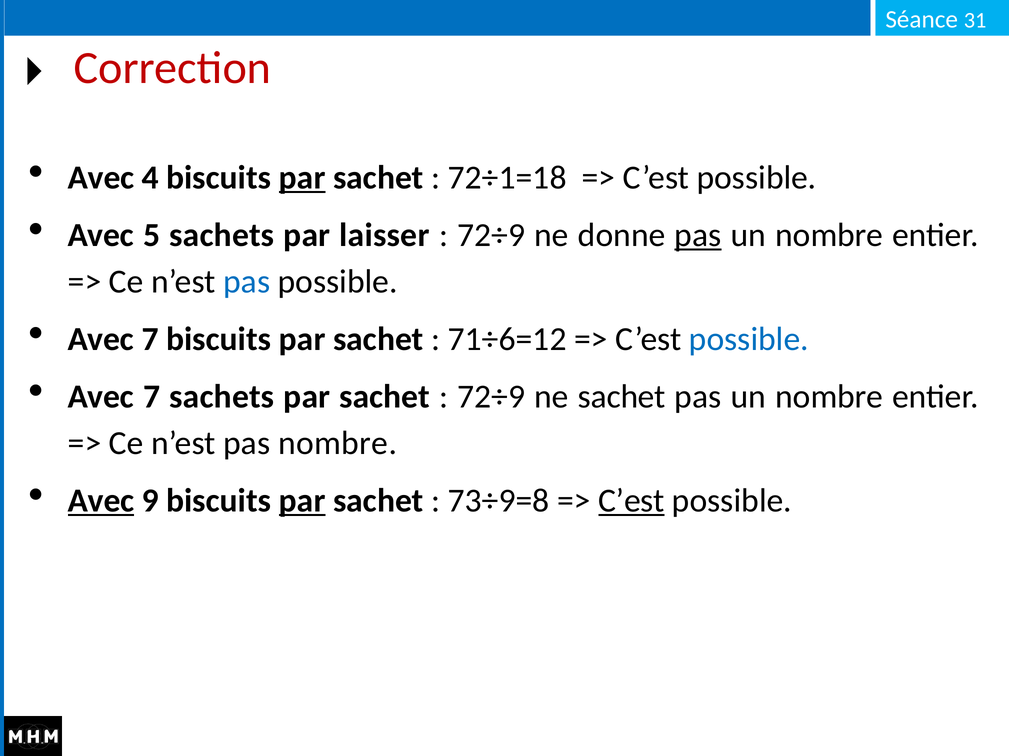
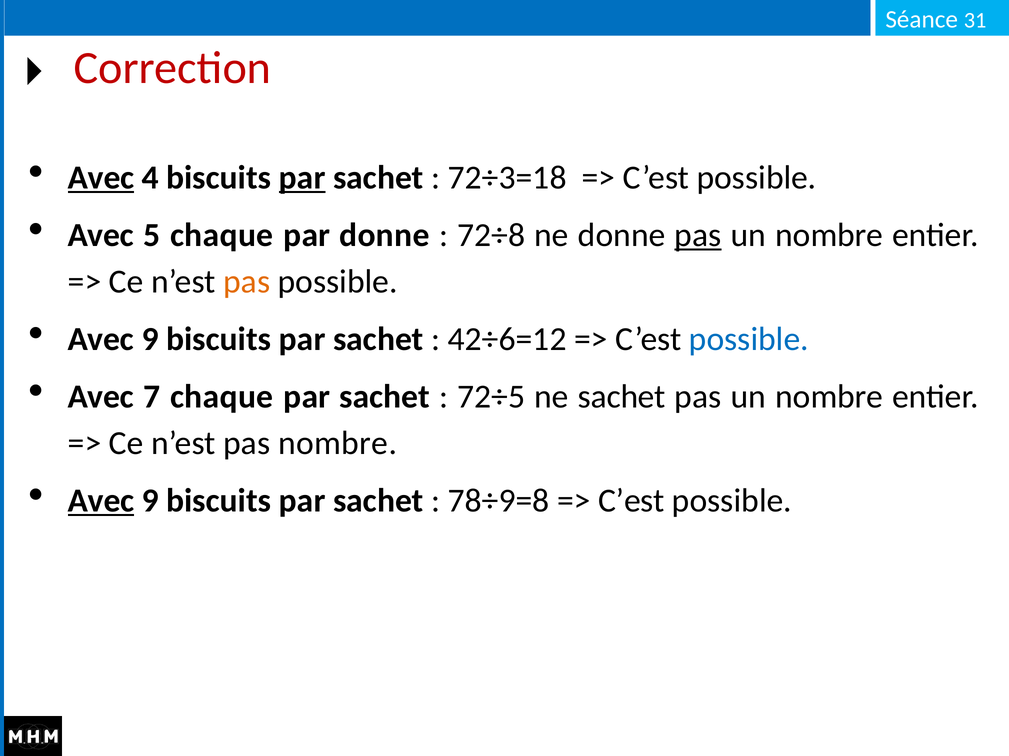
Avec underline: none -> present (101, 178)
72÷1=18: 72÷1=18 -> 72÷3=18 (507, 178)
5 sachets: sachets -> chaque (222, 236)
par laisser: laisser -> donne (384, 236)
72÷9: 72÷9 -> 72÷8 (491, 236)
pas colour: blue -> orange (247, 282)
7: 7 -> 9 (150, 340)
71÷6=12: 71÷6=12 -> 42÷6=12 (507, 340)
7 sachets: sachets -> chaque (222, 397)
72÷9: 72÷9 -> 72÷5 (491, 397)
par underline: present -> none (302, 501)
73÷9=8: 73÷9=8 -> 78÷9=8 (499, 501)
C’est underline: present -> none (631, 501)
